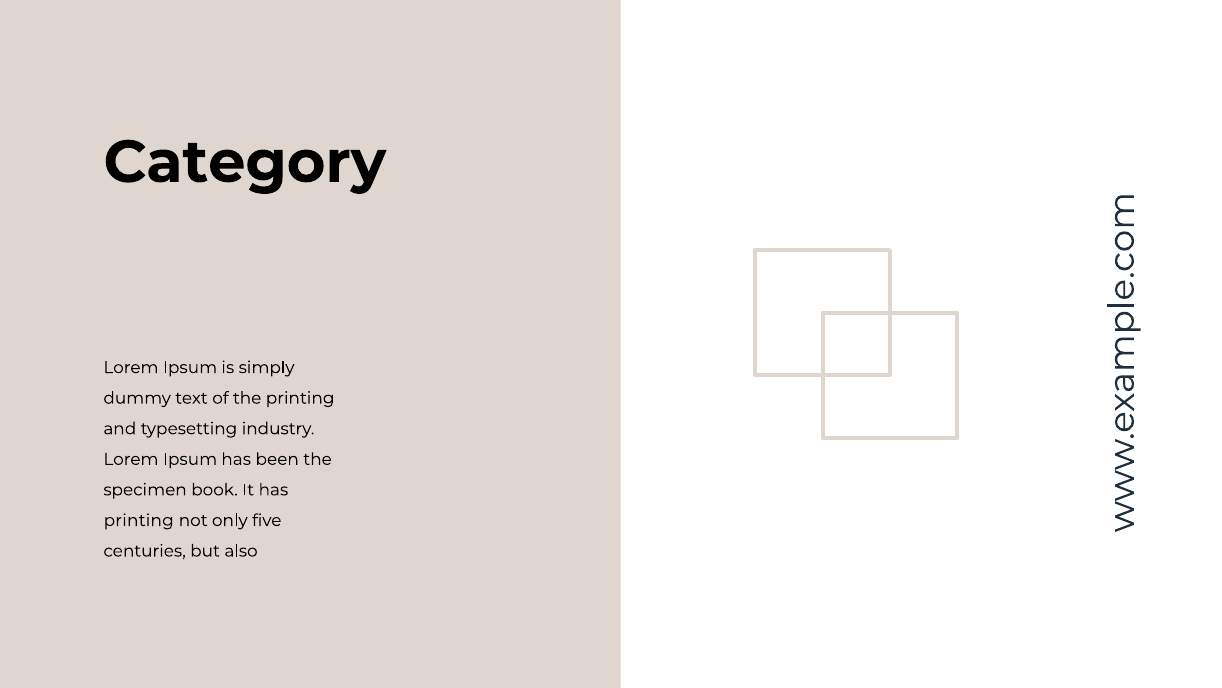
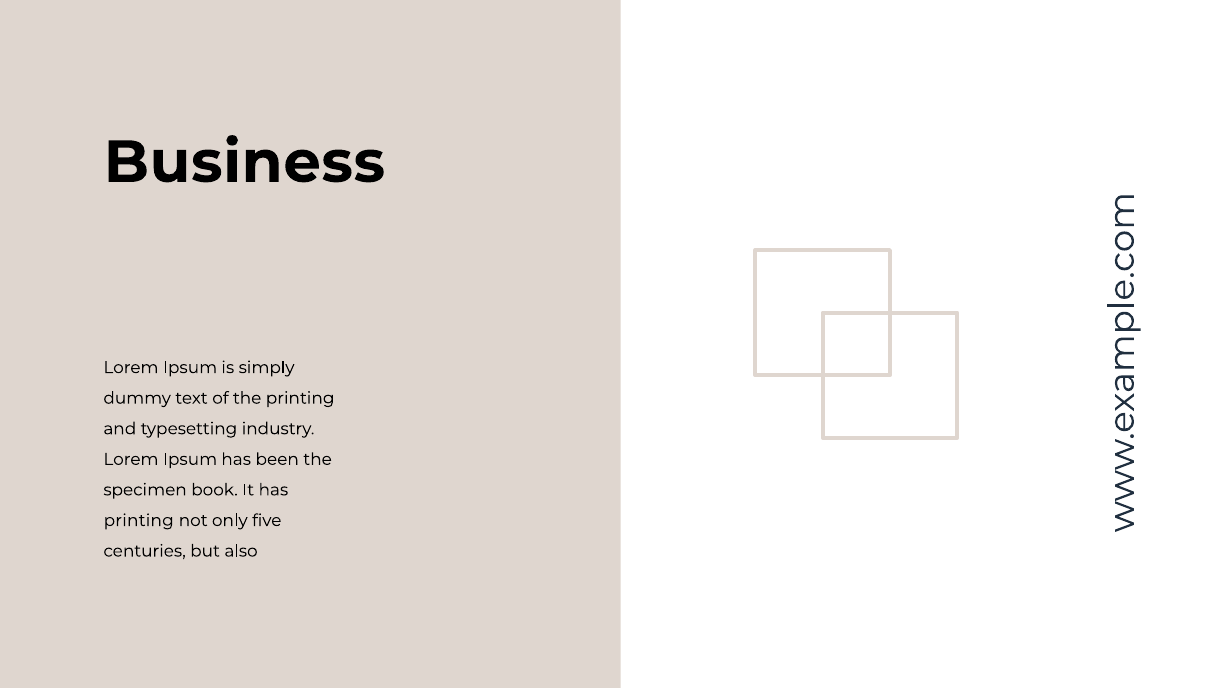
Category: Category -> Business (244, 162)
